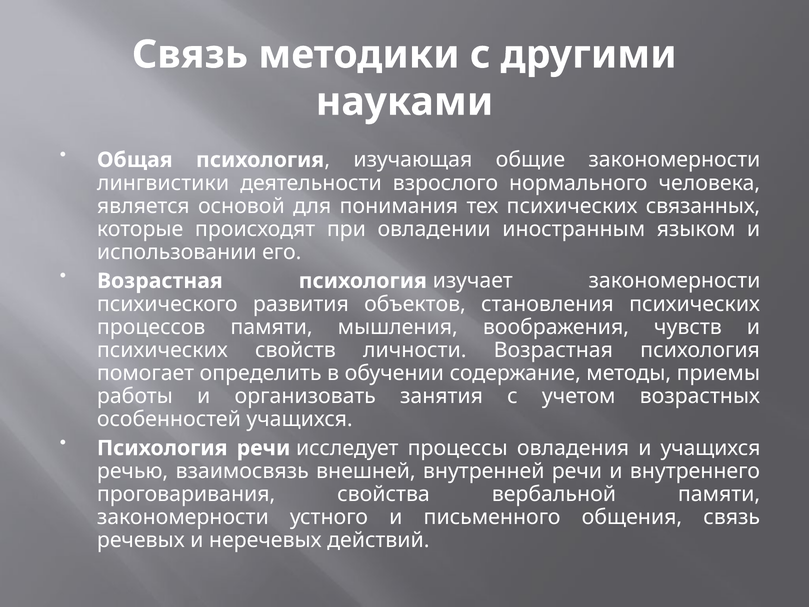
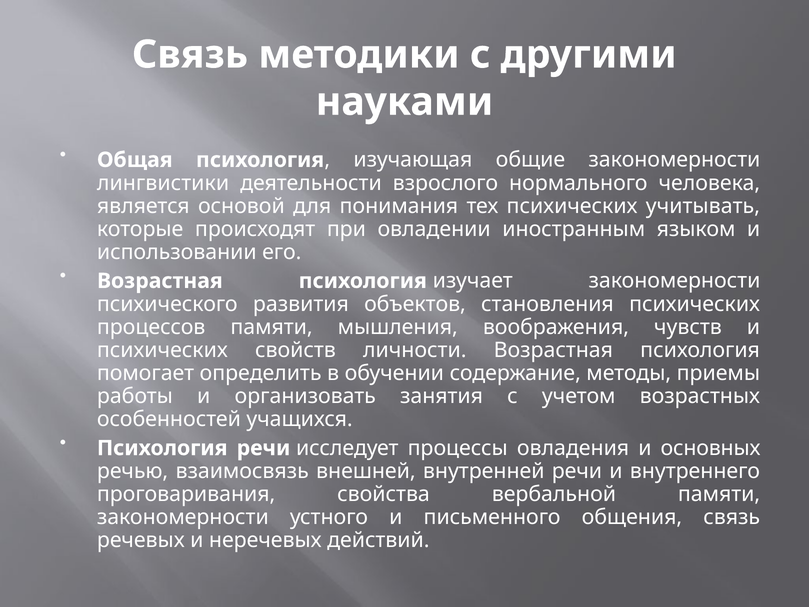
связанных: связанных -> учитывать (703, 206)
и учащихся: учащихся -> основных (711, 448)
